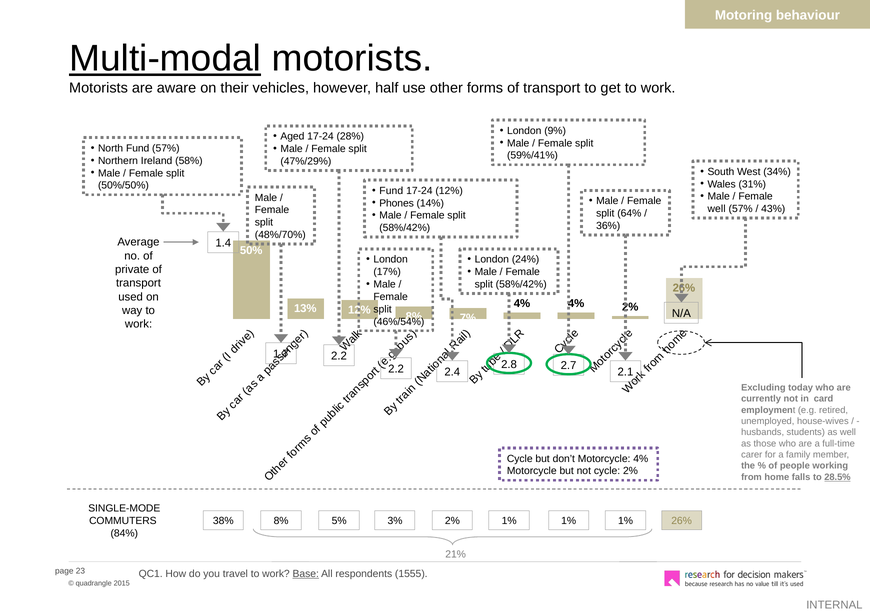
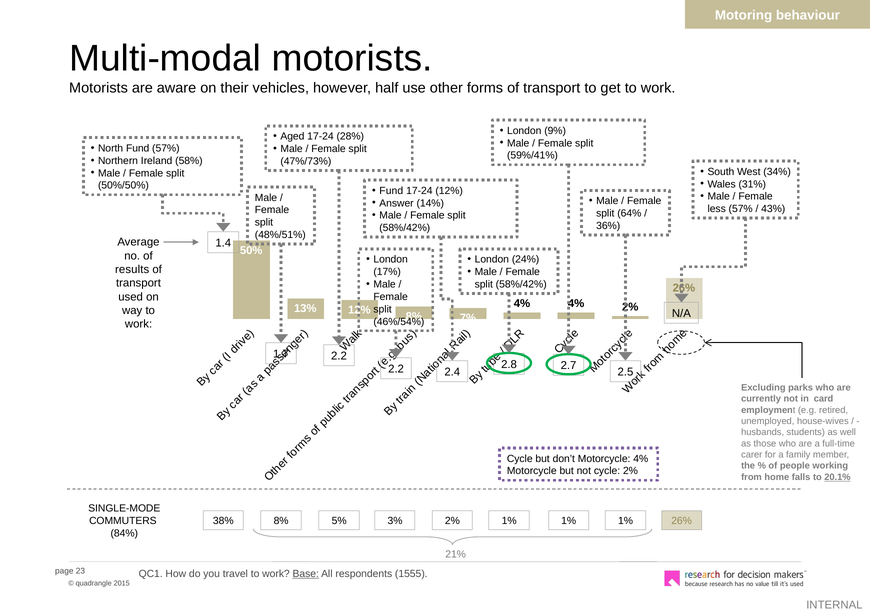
Multi-modal underline: present -> none (165, 59)
47%/29%: 47%/29% -> 47%/73% (306, 162)
Phones: Phones -> Answer (397, 203)
well: well -> less (717, 209)
48%/70%: 48%/70% -> 48%/51% (280, 235)
private: private -> results (132, 270)
2.1: 2.1 -> 2.5 (625, 372)
today: today -> parks (801, 388)
28.5%: 28.5% -> 20.1% (837, 478)
